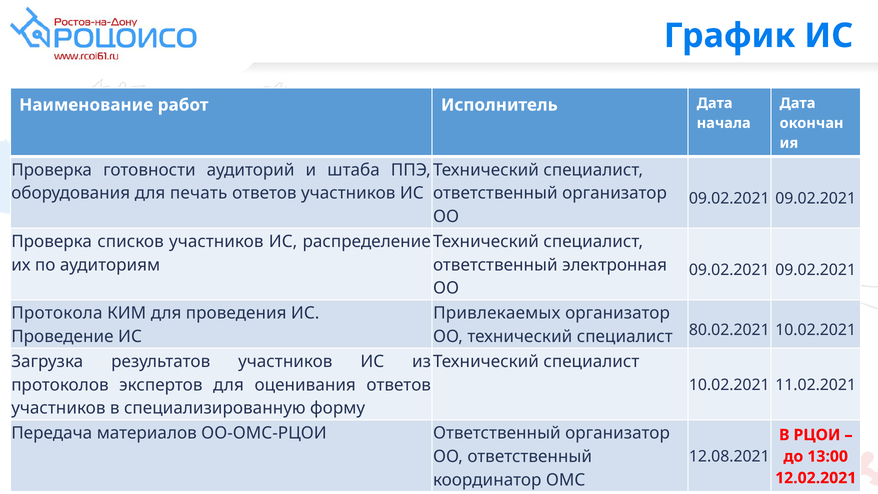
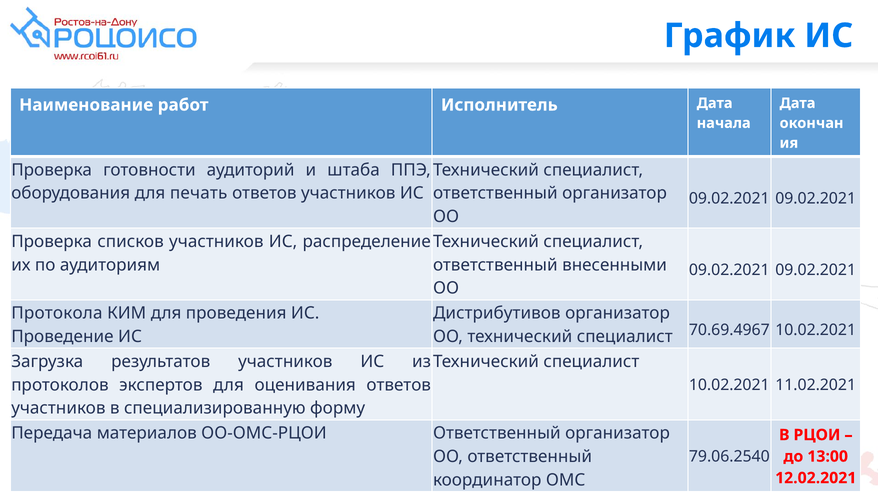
электронная: электронная -> внесенными (615, 265)
Привлекаемых: Привлекаемых -> Дистрибутивов (497, 313)
80.02.2021: 80.02.2021 -> 70.69.4967 (729, 330)
12.08.2021: 12.08.2021 -> 79.06.2540 (729, 456)
